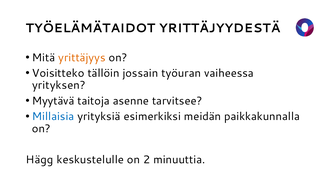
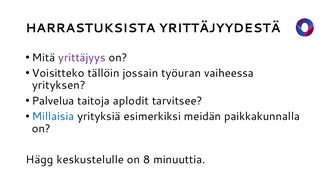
TYÖELÄMÄTAIDOT: TYÖELÄMÄTAIDOT -> HARRASTUKSISTA (90, 28)
yrittäjyys colour: orange -> purple (82, 58)
Myytävä: Myytävä -> Palvelua (53, 101)
asenne: asenne -> aplodit (131, 101)
2: 2 -> 8 (147, 160)
